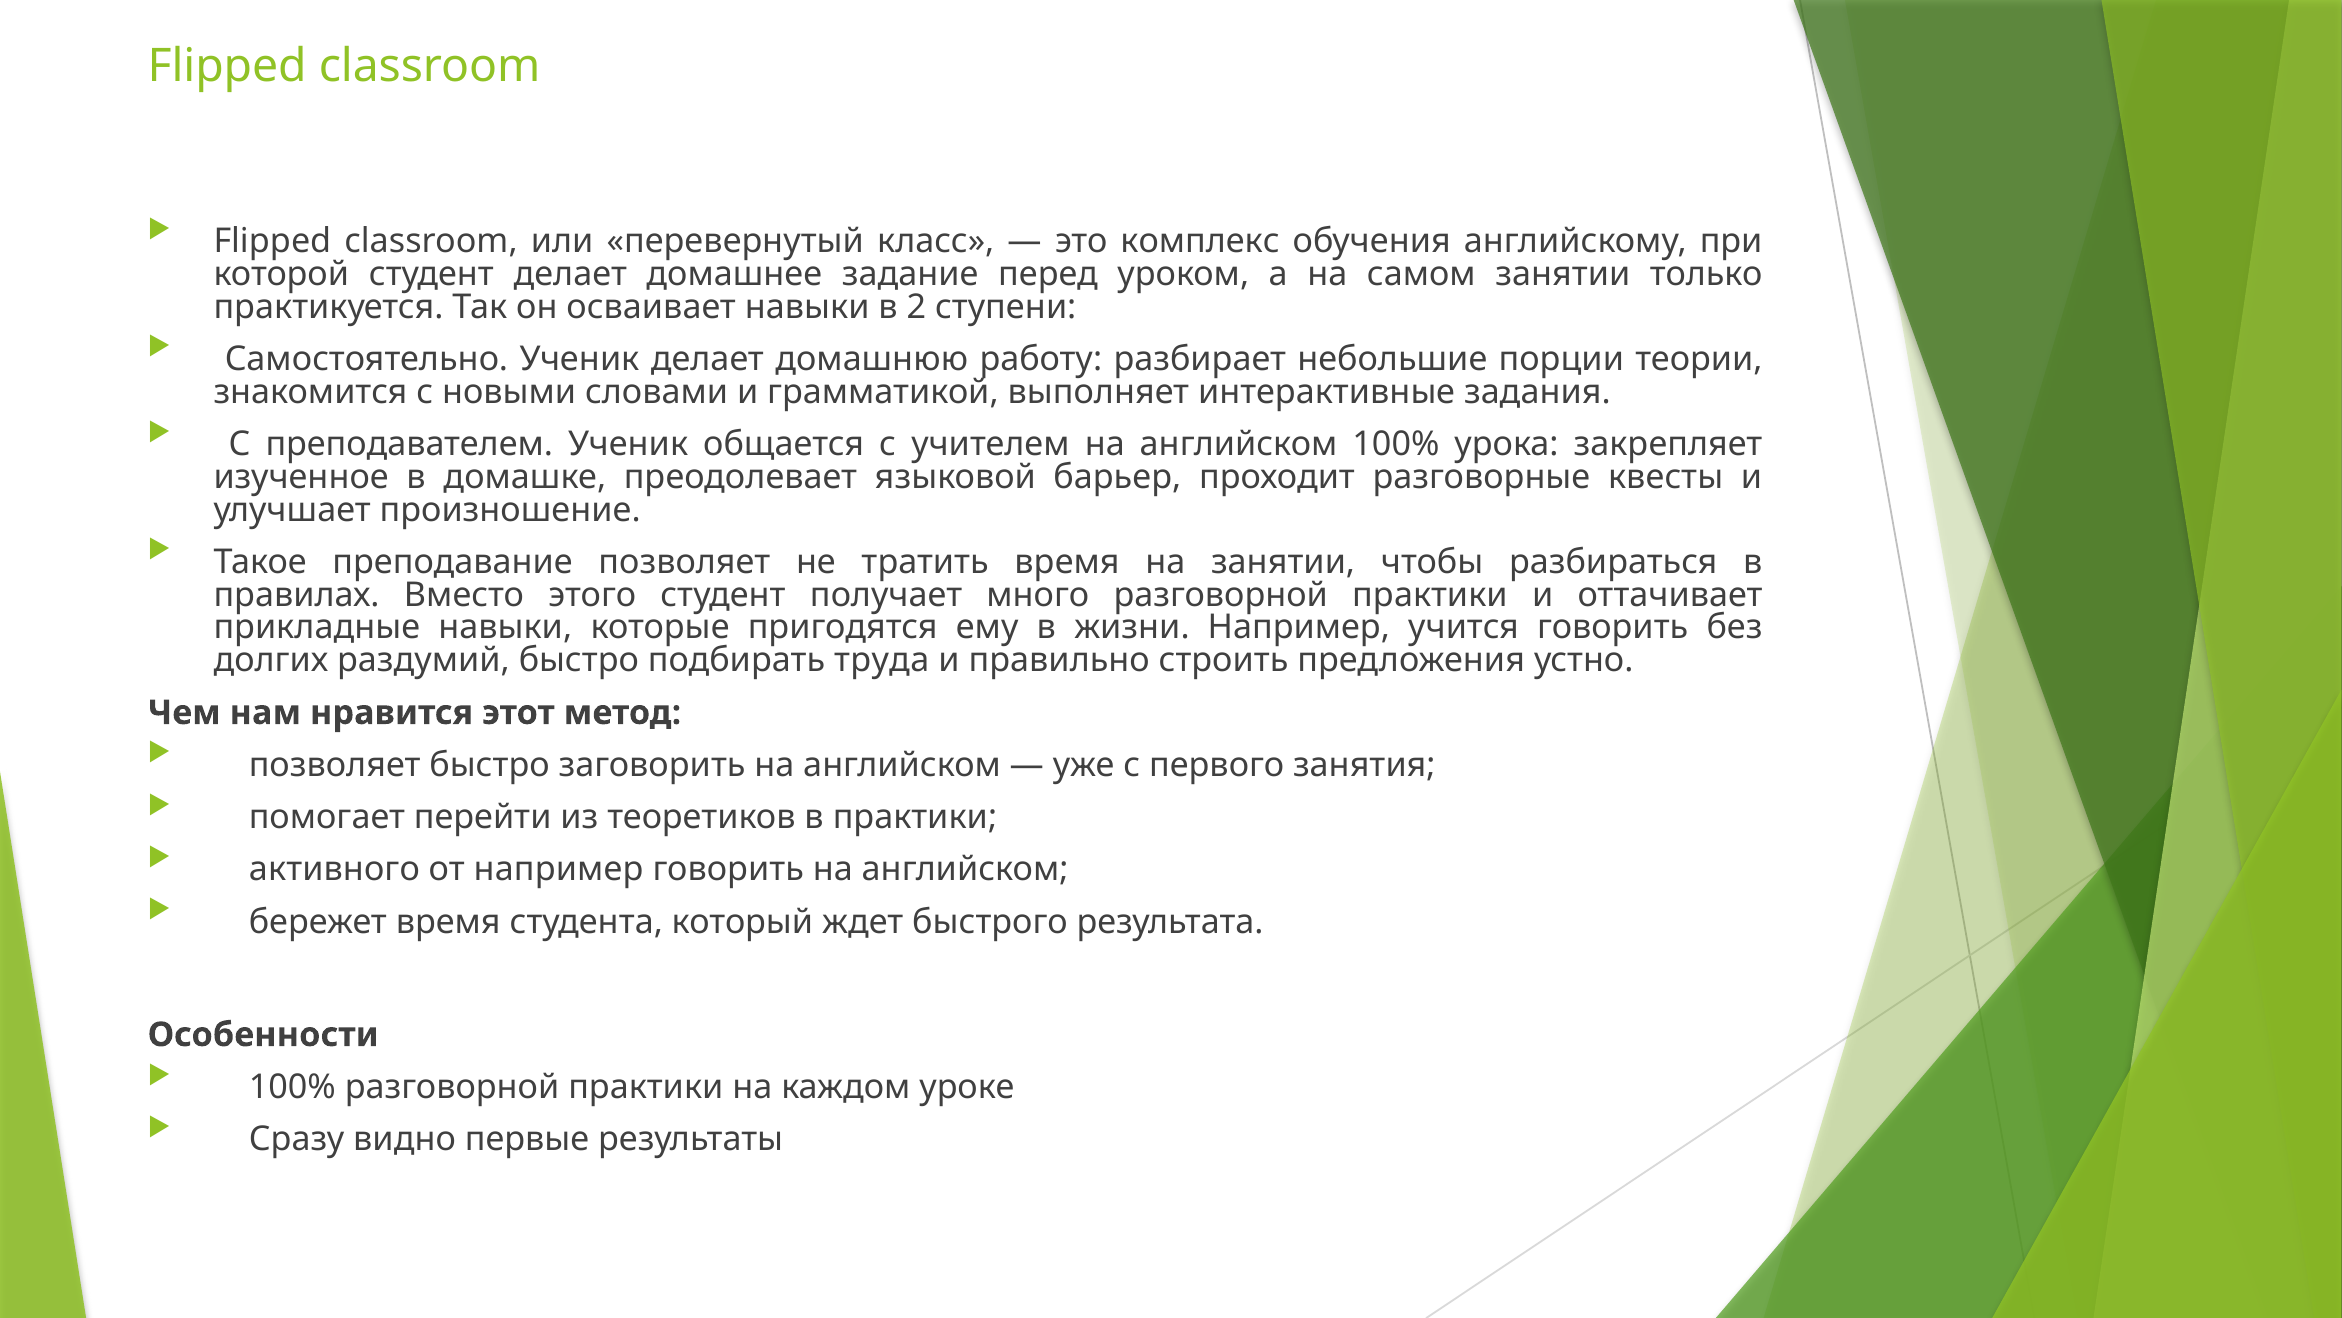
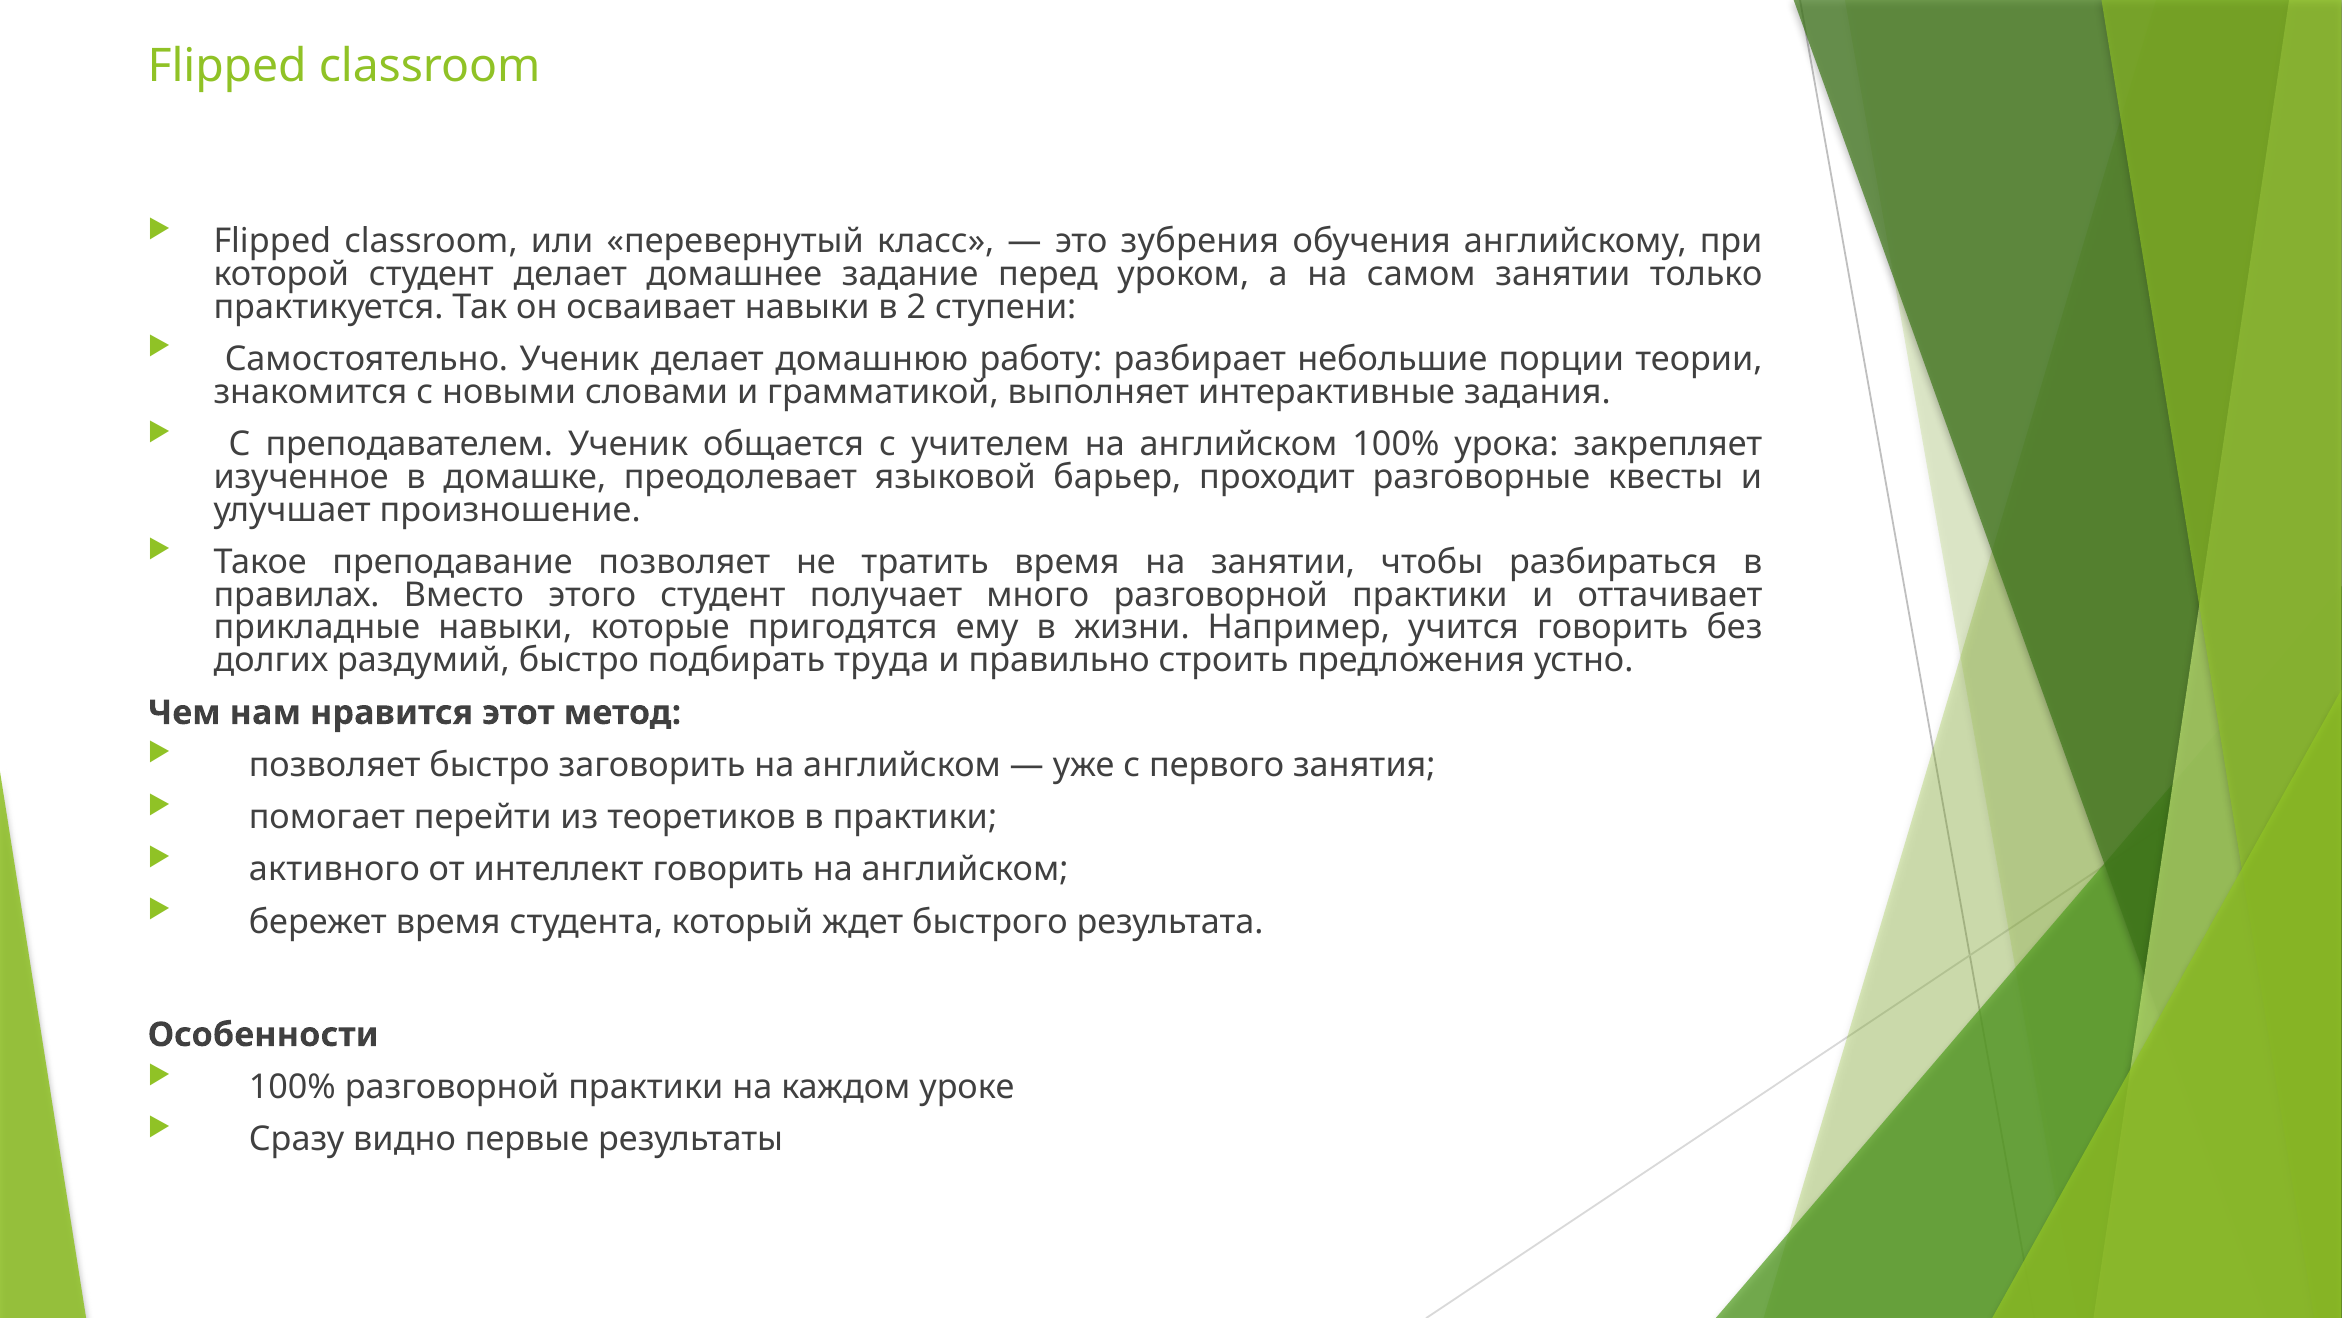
комплекс: комплекс -> зубрения (1200, 241)
от например: например -> интеллект (559, 869)
